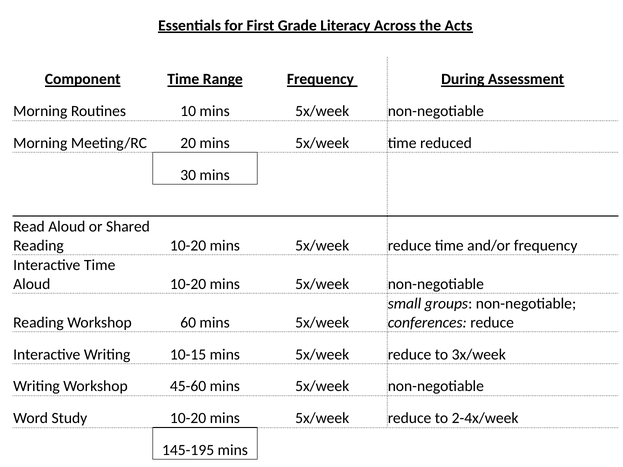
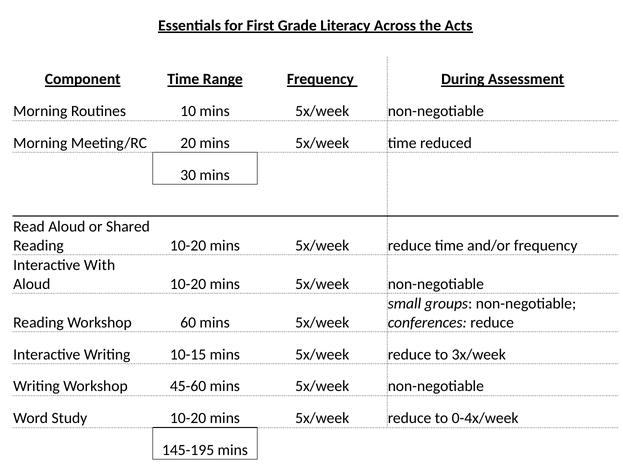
Interactive Time: Time -> With (100, 265)
2-4x/week: 2-4x/week -> 0-4x/week (485, 418)
